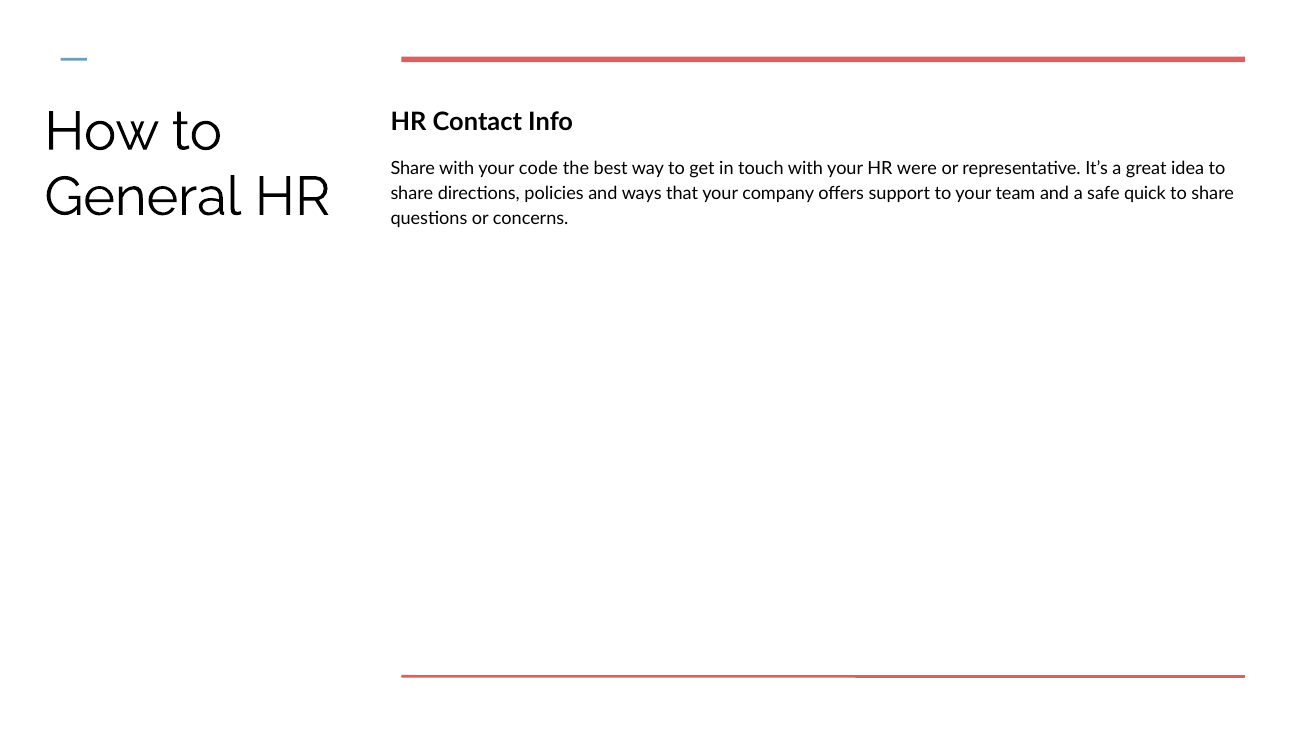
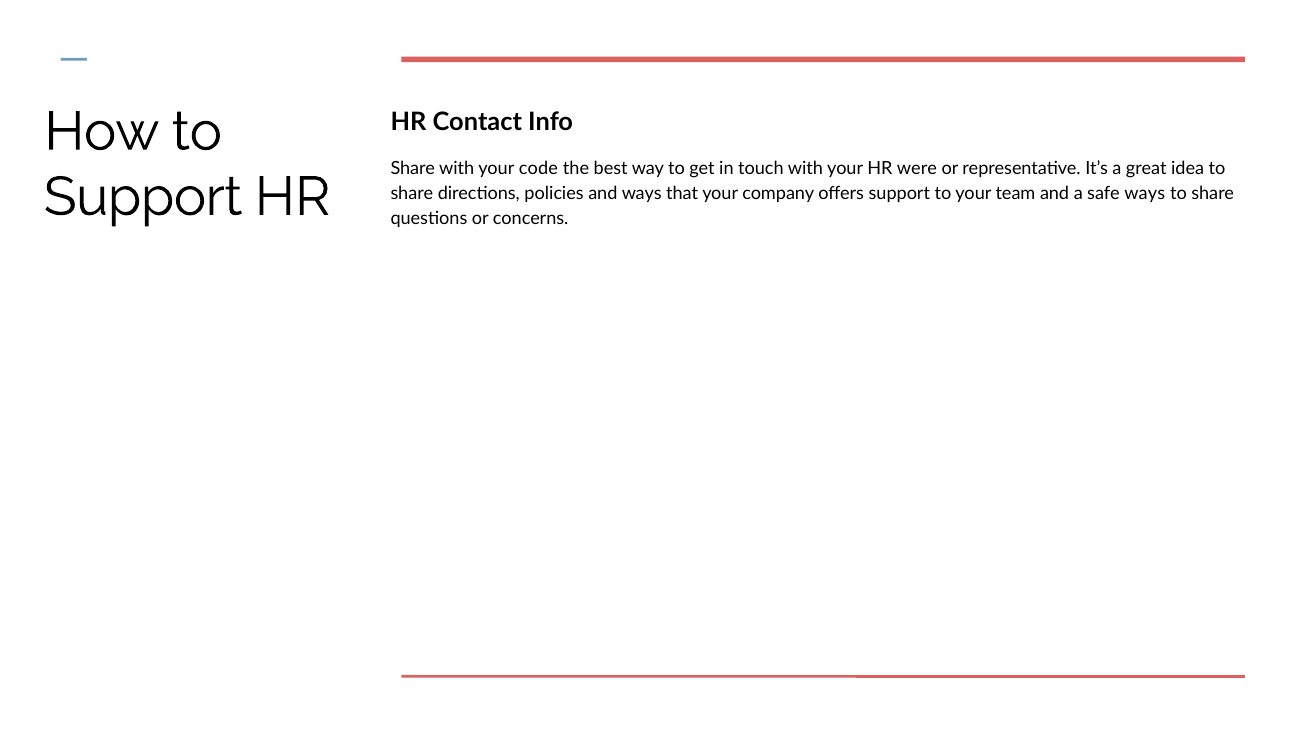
General: General -> Support (143, 197)
safe quick: quick -> ways (1145, 194)
